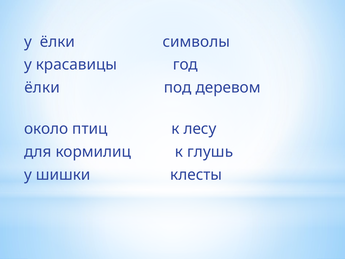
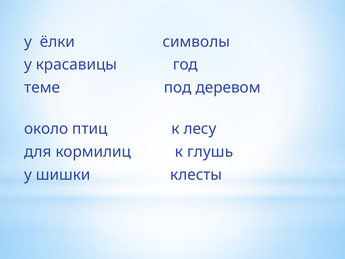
ёлки: ёлки -> теме (42, 87)
